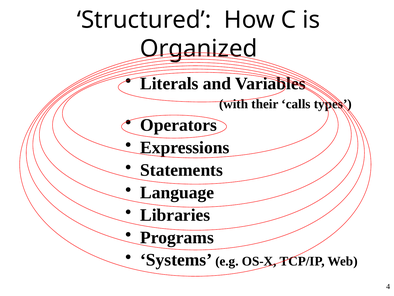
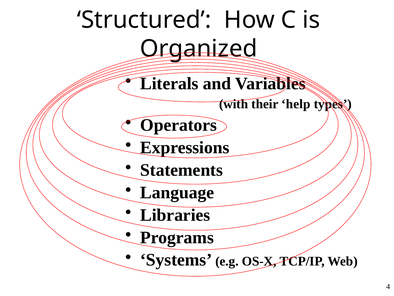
calls: calls -> help (296, 104)
